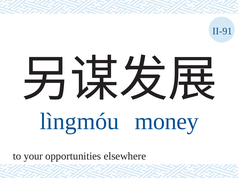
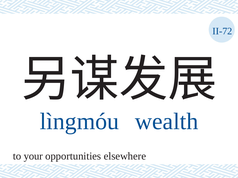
II-91: II-91 -> II-72 (222, 31)
money: money -> wealth (167, 122)
